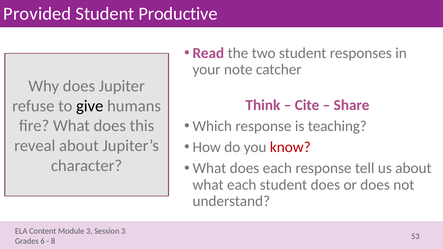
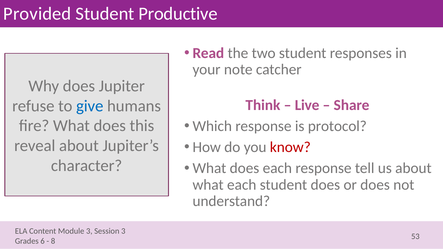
Cite: Cite -> Live (307, 105)
give colour: black -> blue (90, 106)
teaching: teaching -> protocol (337, 126)
